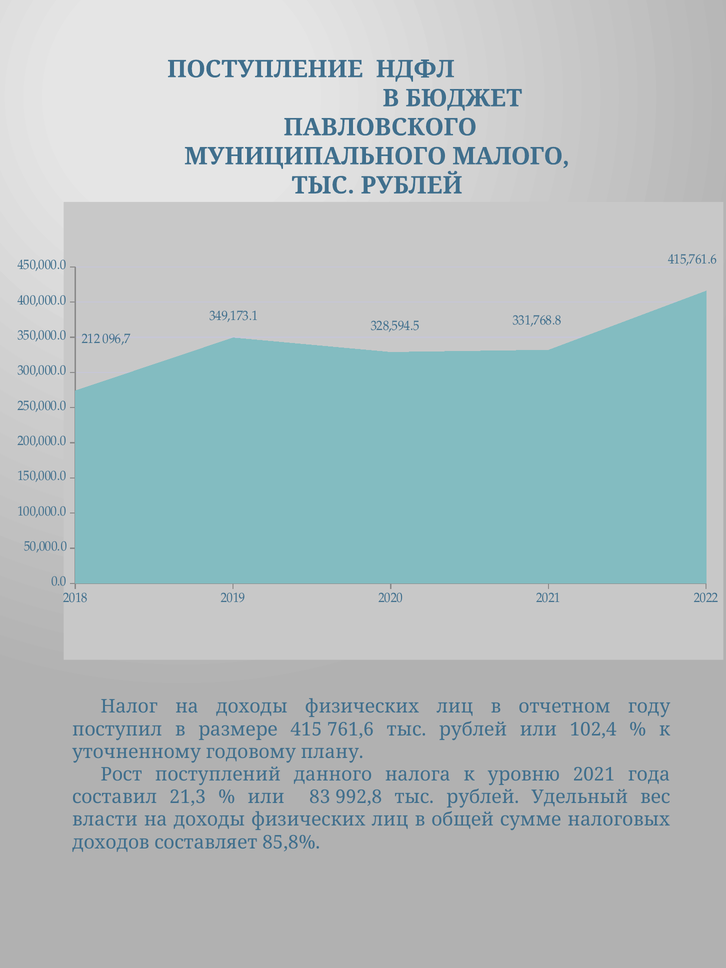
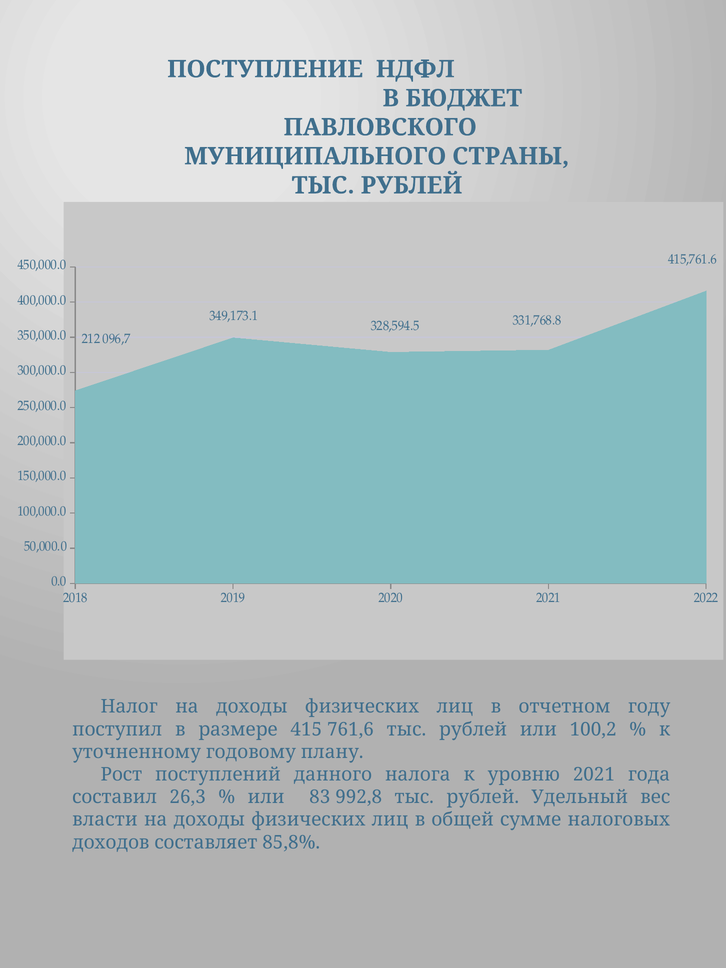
МАЛОГО: МАЛОГО -> СТРАНЫ (511, 156)
102,4: 102,4 -> 100,2 (593, 729)
21,3: 21,3 -> 26,3 (188, 797)
